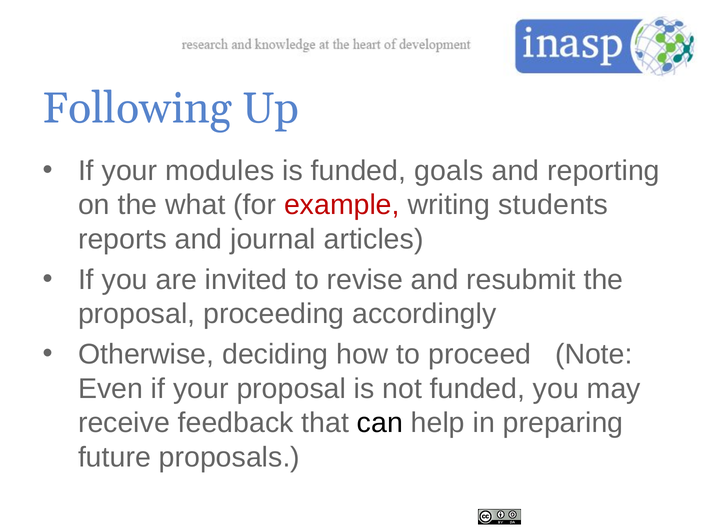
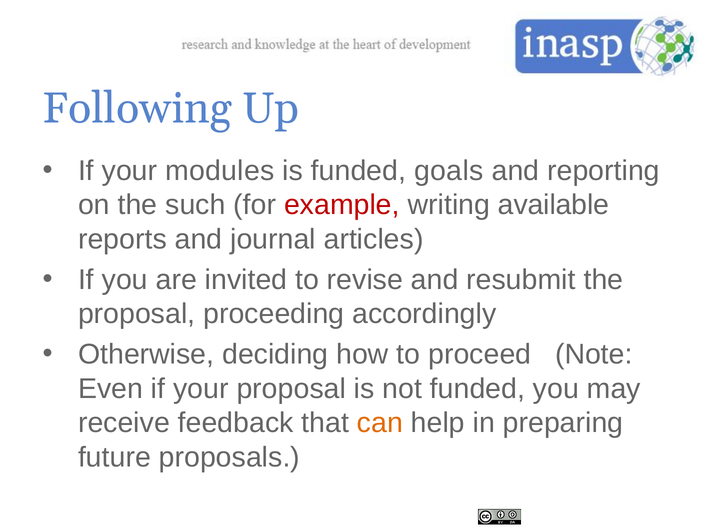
what: what -> such (195, 205)
students: students -> available (554, 205)
can colour: black -> orange (380, 423)
